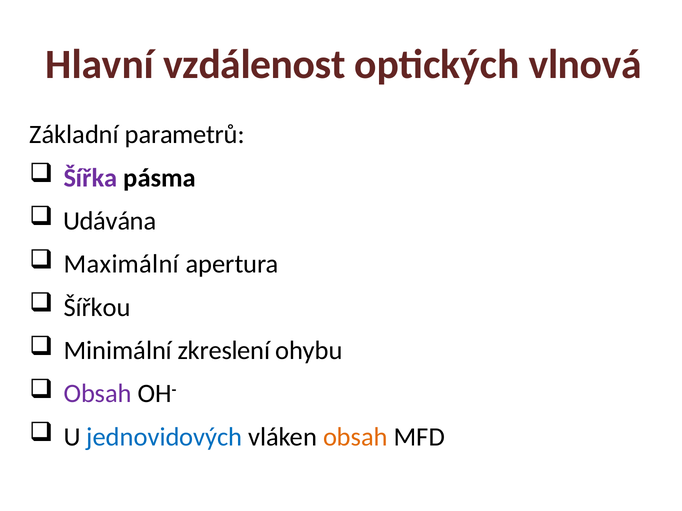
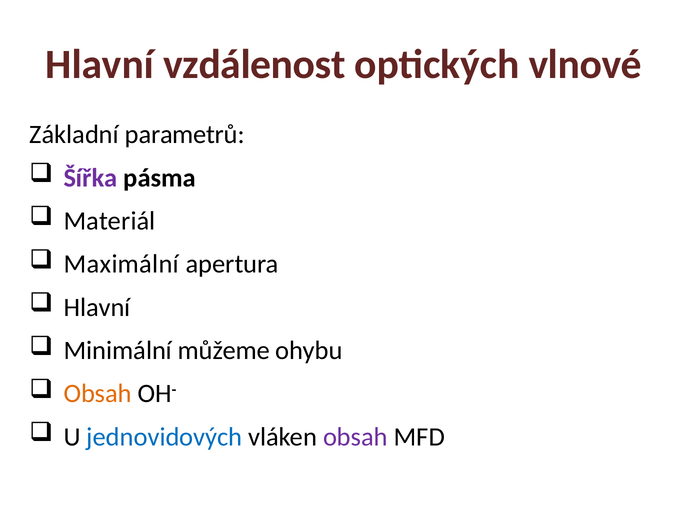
vlnová: vlnová -> vlnové (585, 65)
Udávána: Udávána -> Materiál (110, 221)
Šířkou: Šířkou -> Hlavní (97, 308)
zkreslení: zkreslení -> můžeme (224, 351)
Obsah colour: purple -> orange (98, 394)
obsah colour: orange -> purple (355, 437)
